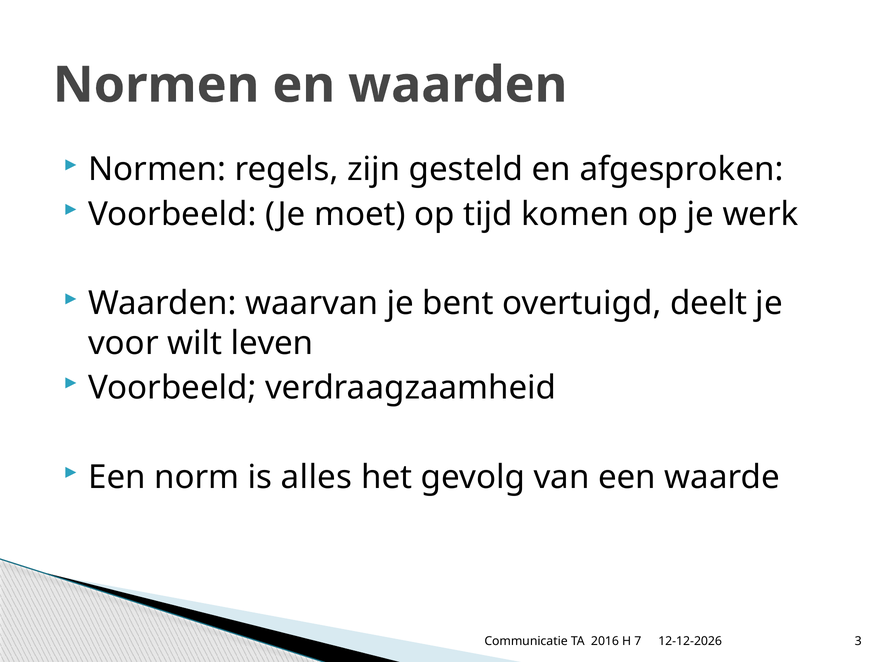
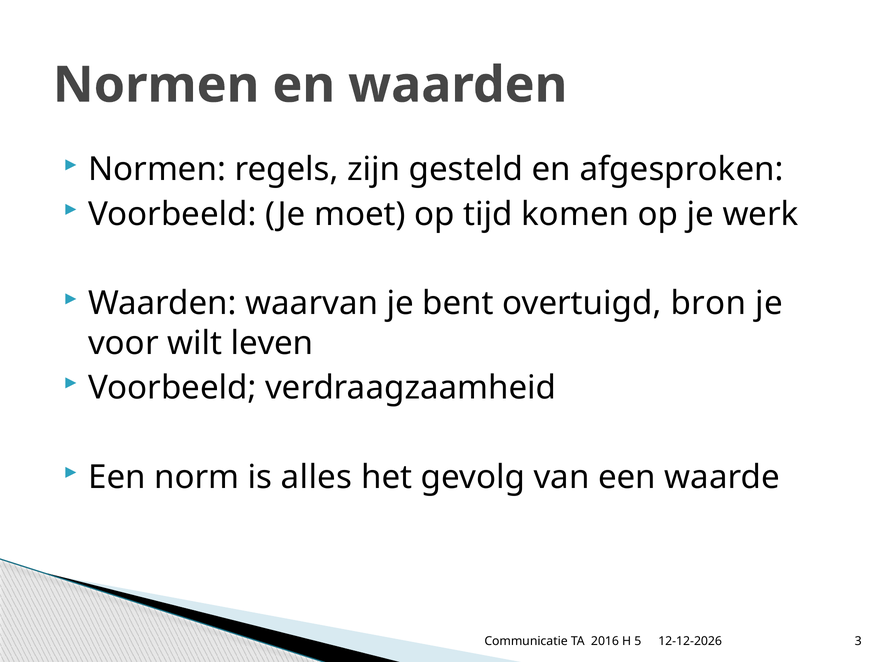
deelt: deelt -> bron (708, 304)
7: 7 -> 5 (638, 641)
